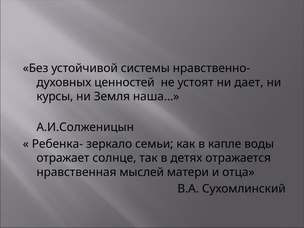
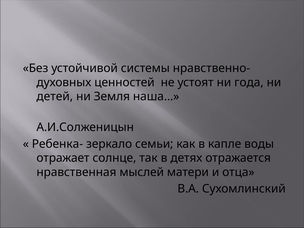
дает: дает -> года (249, 82)
курсы: курсы -> детей (55, 97)
